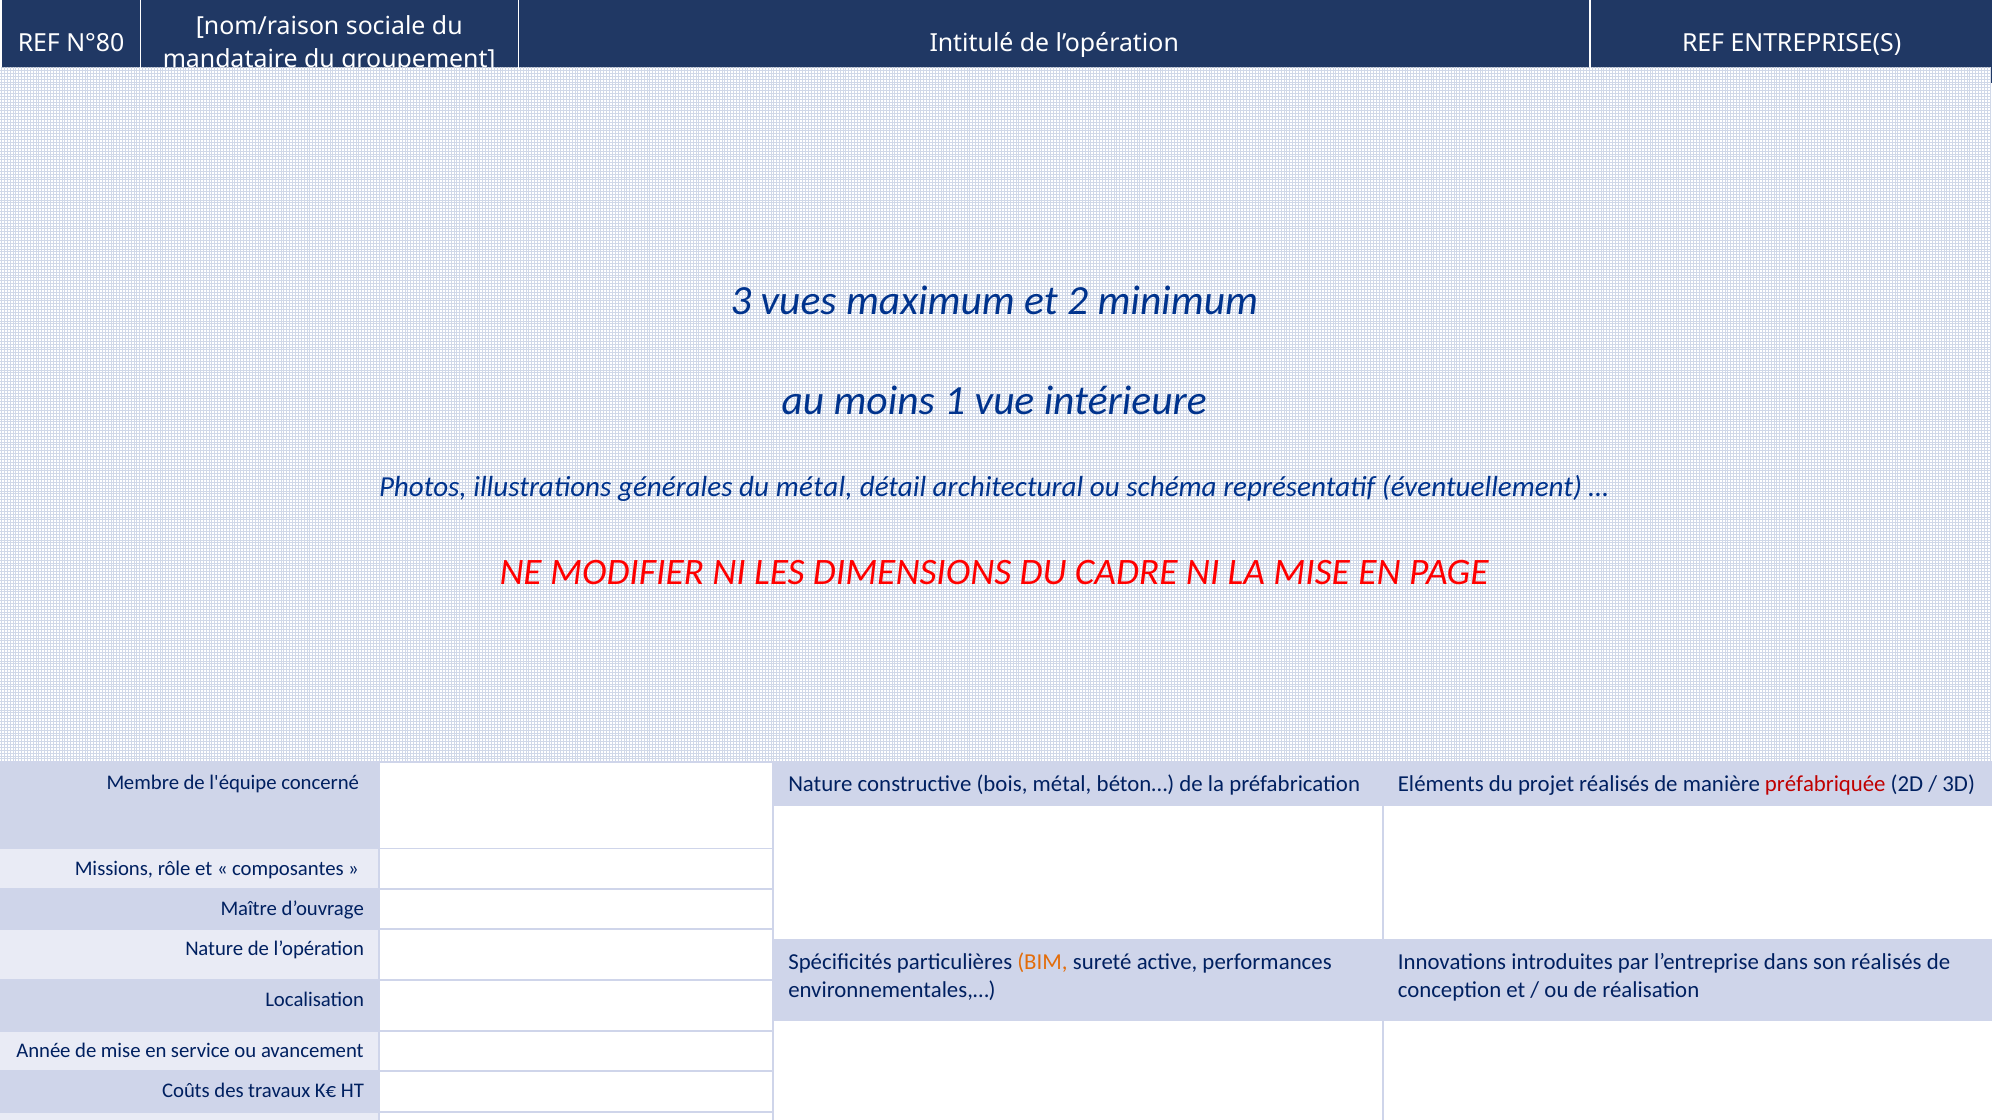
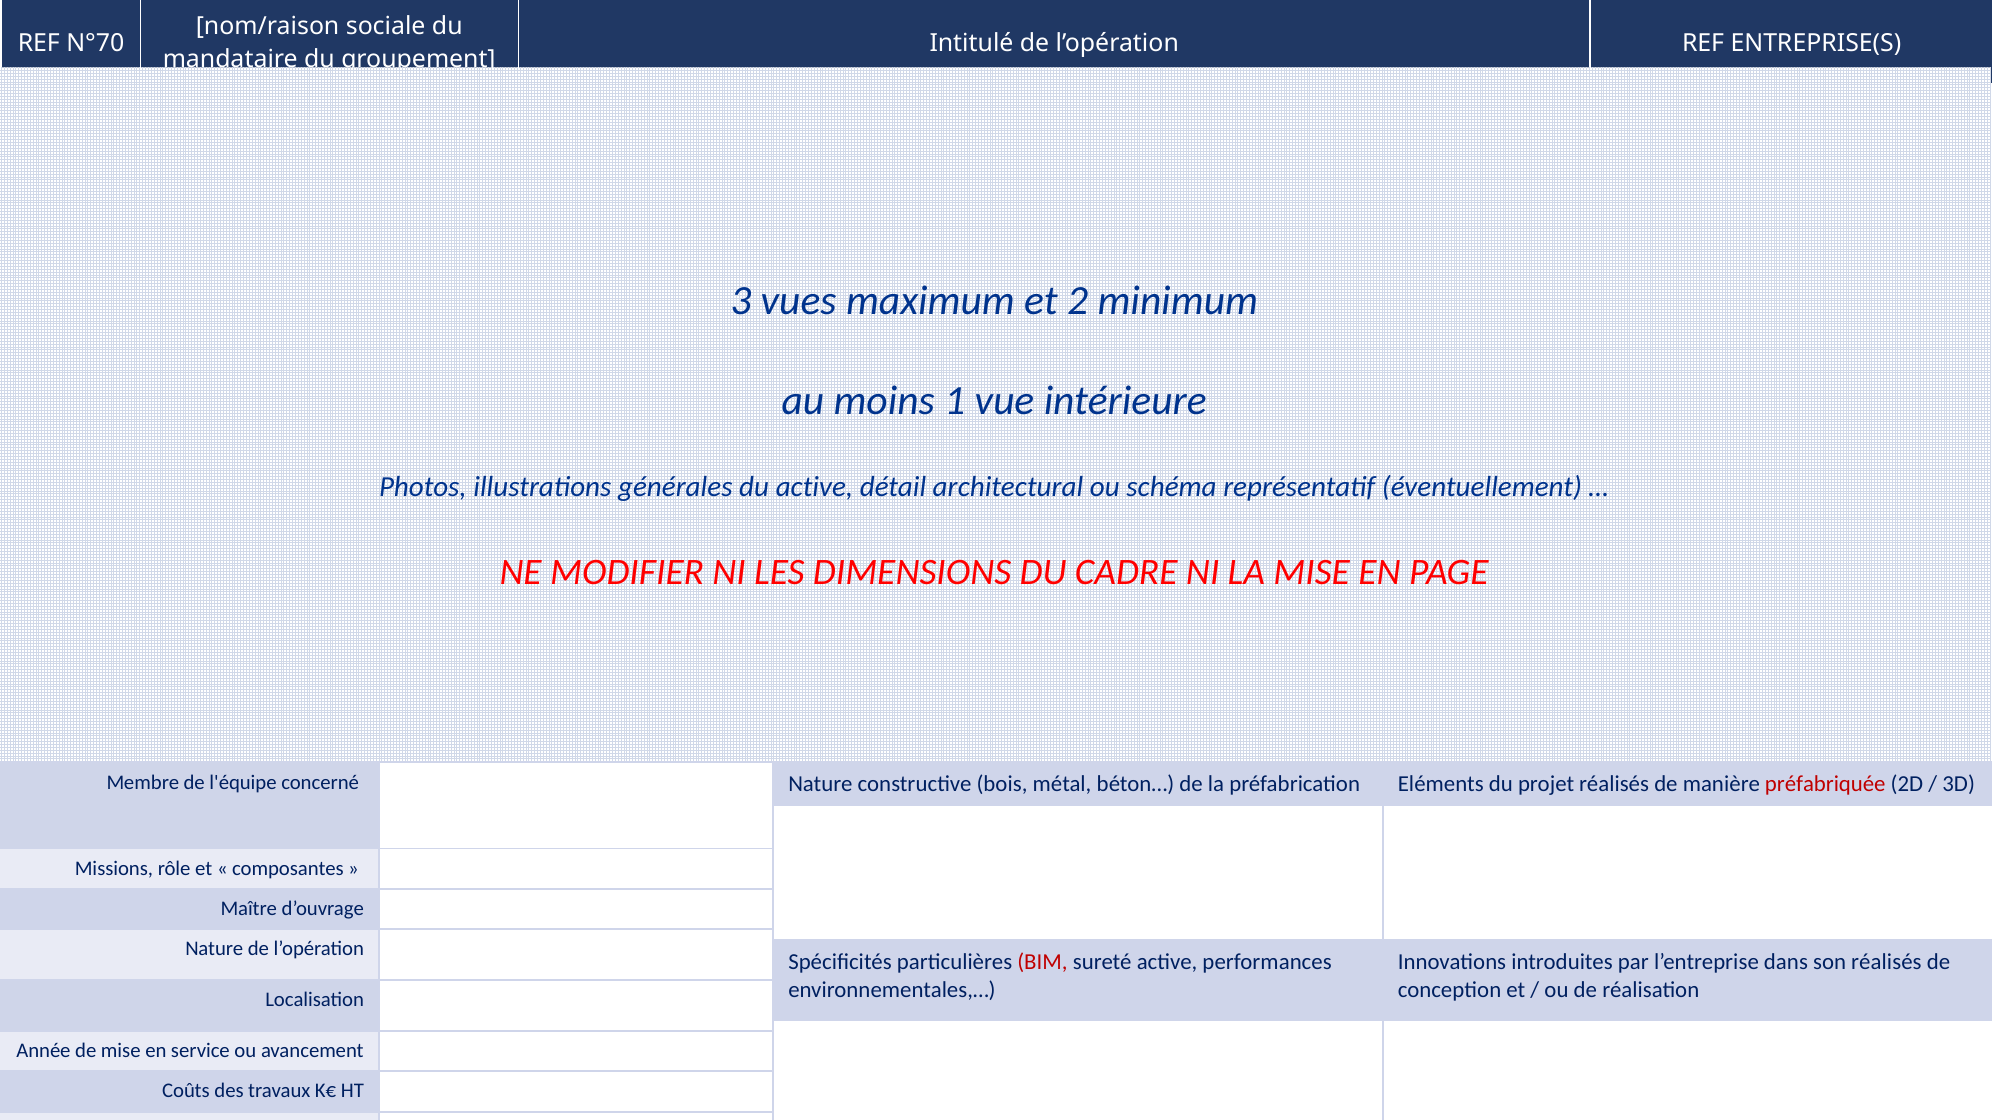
N°80: N°80 -> N°70 (95, 43)
du métal: métal -> active (814, 487)
BIM colour: orange -> red (1042, 962)
